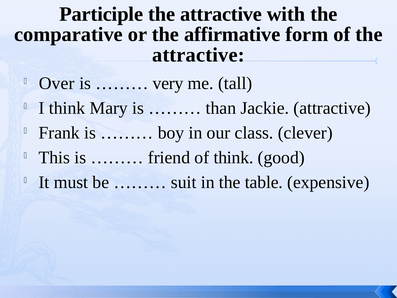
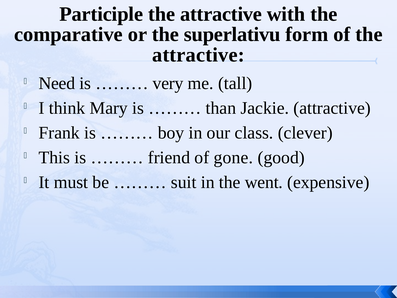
affirmative: affirmative -> superlativu (232, 34)
Over: Over -> Need (57, 83)
of think: think -> gone (233, 157)
table: table -> went (264, 182)
